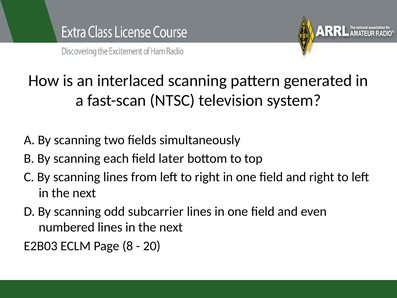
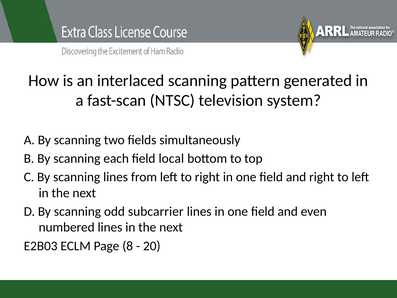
later: later -> local (171, 158)
